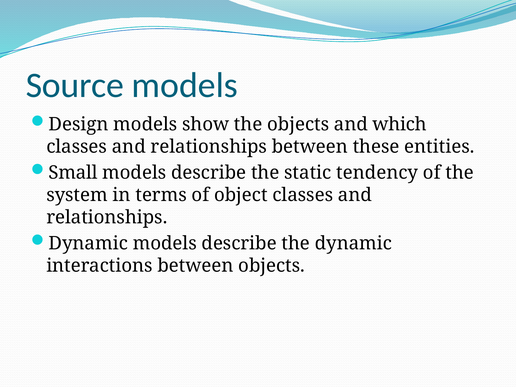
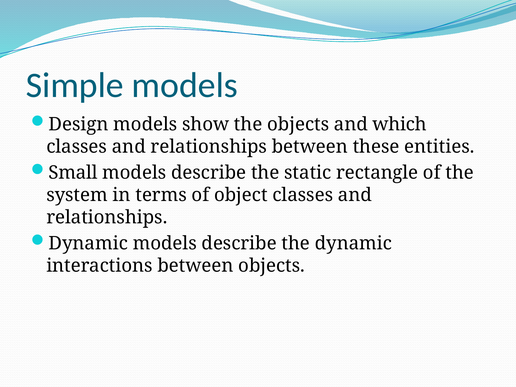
Source: Source -> Simple (75, 85)
tendency: tendency -> rectangle (377, 173)
